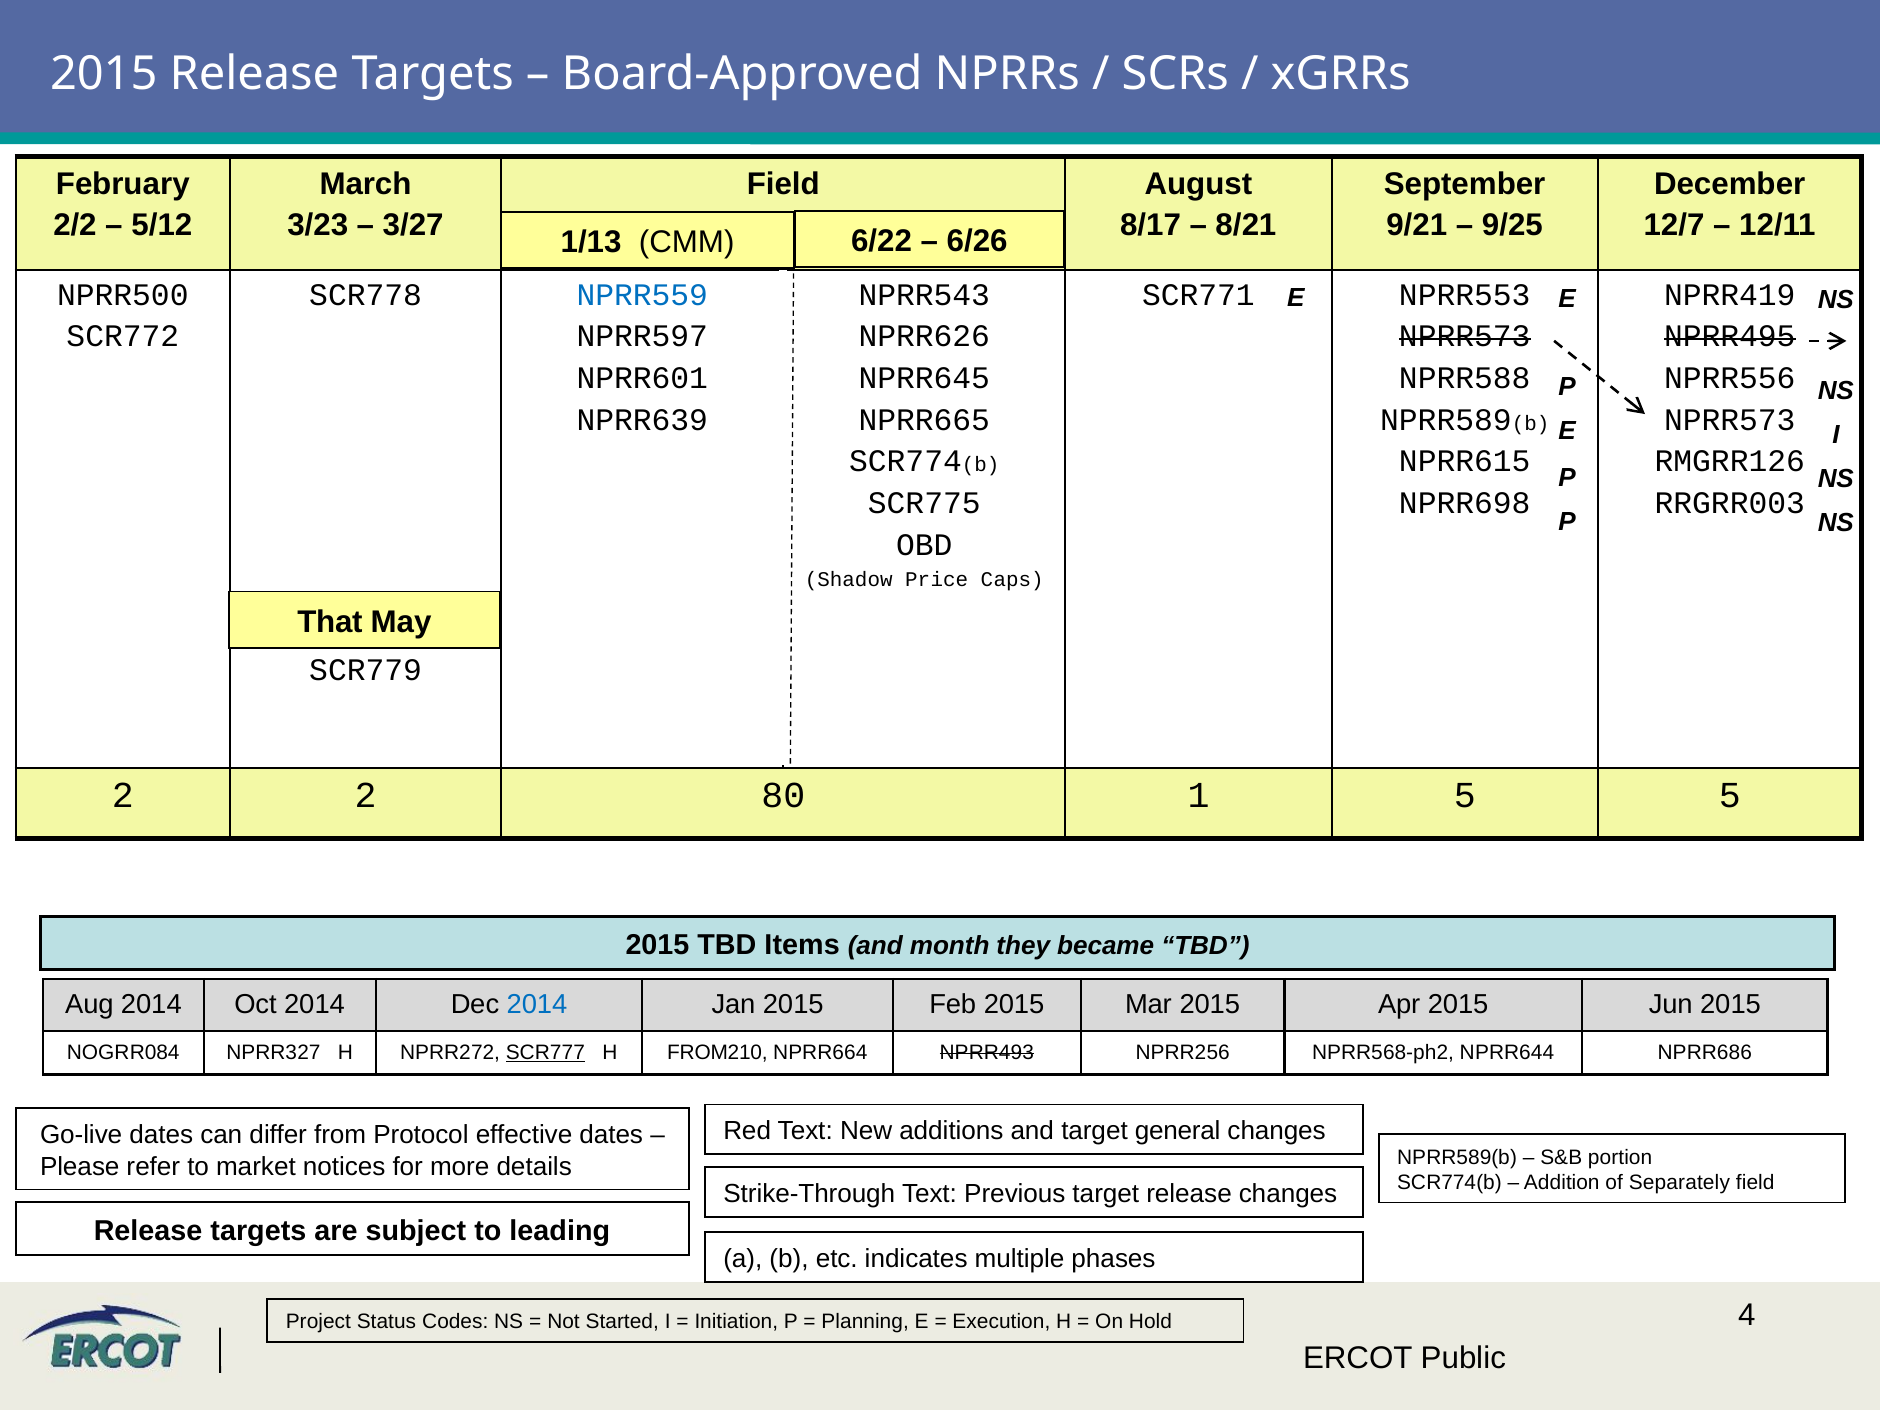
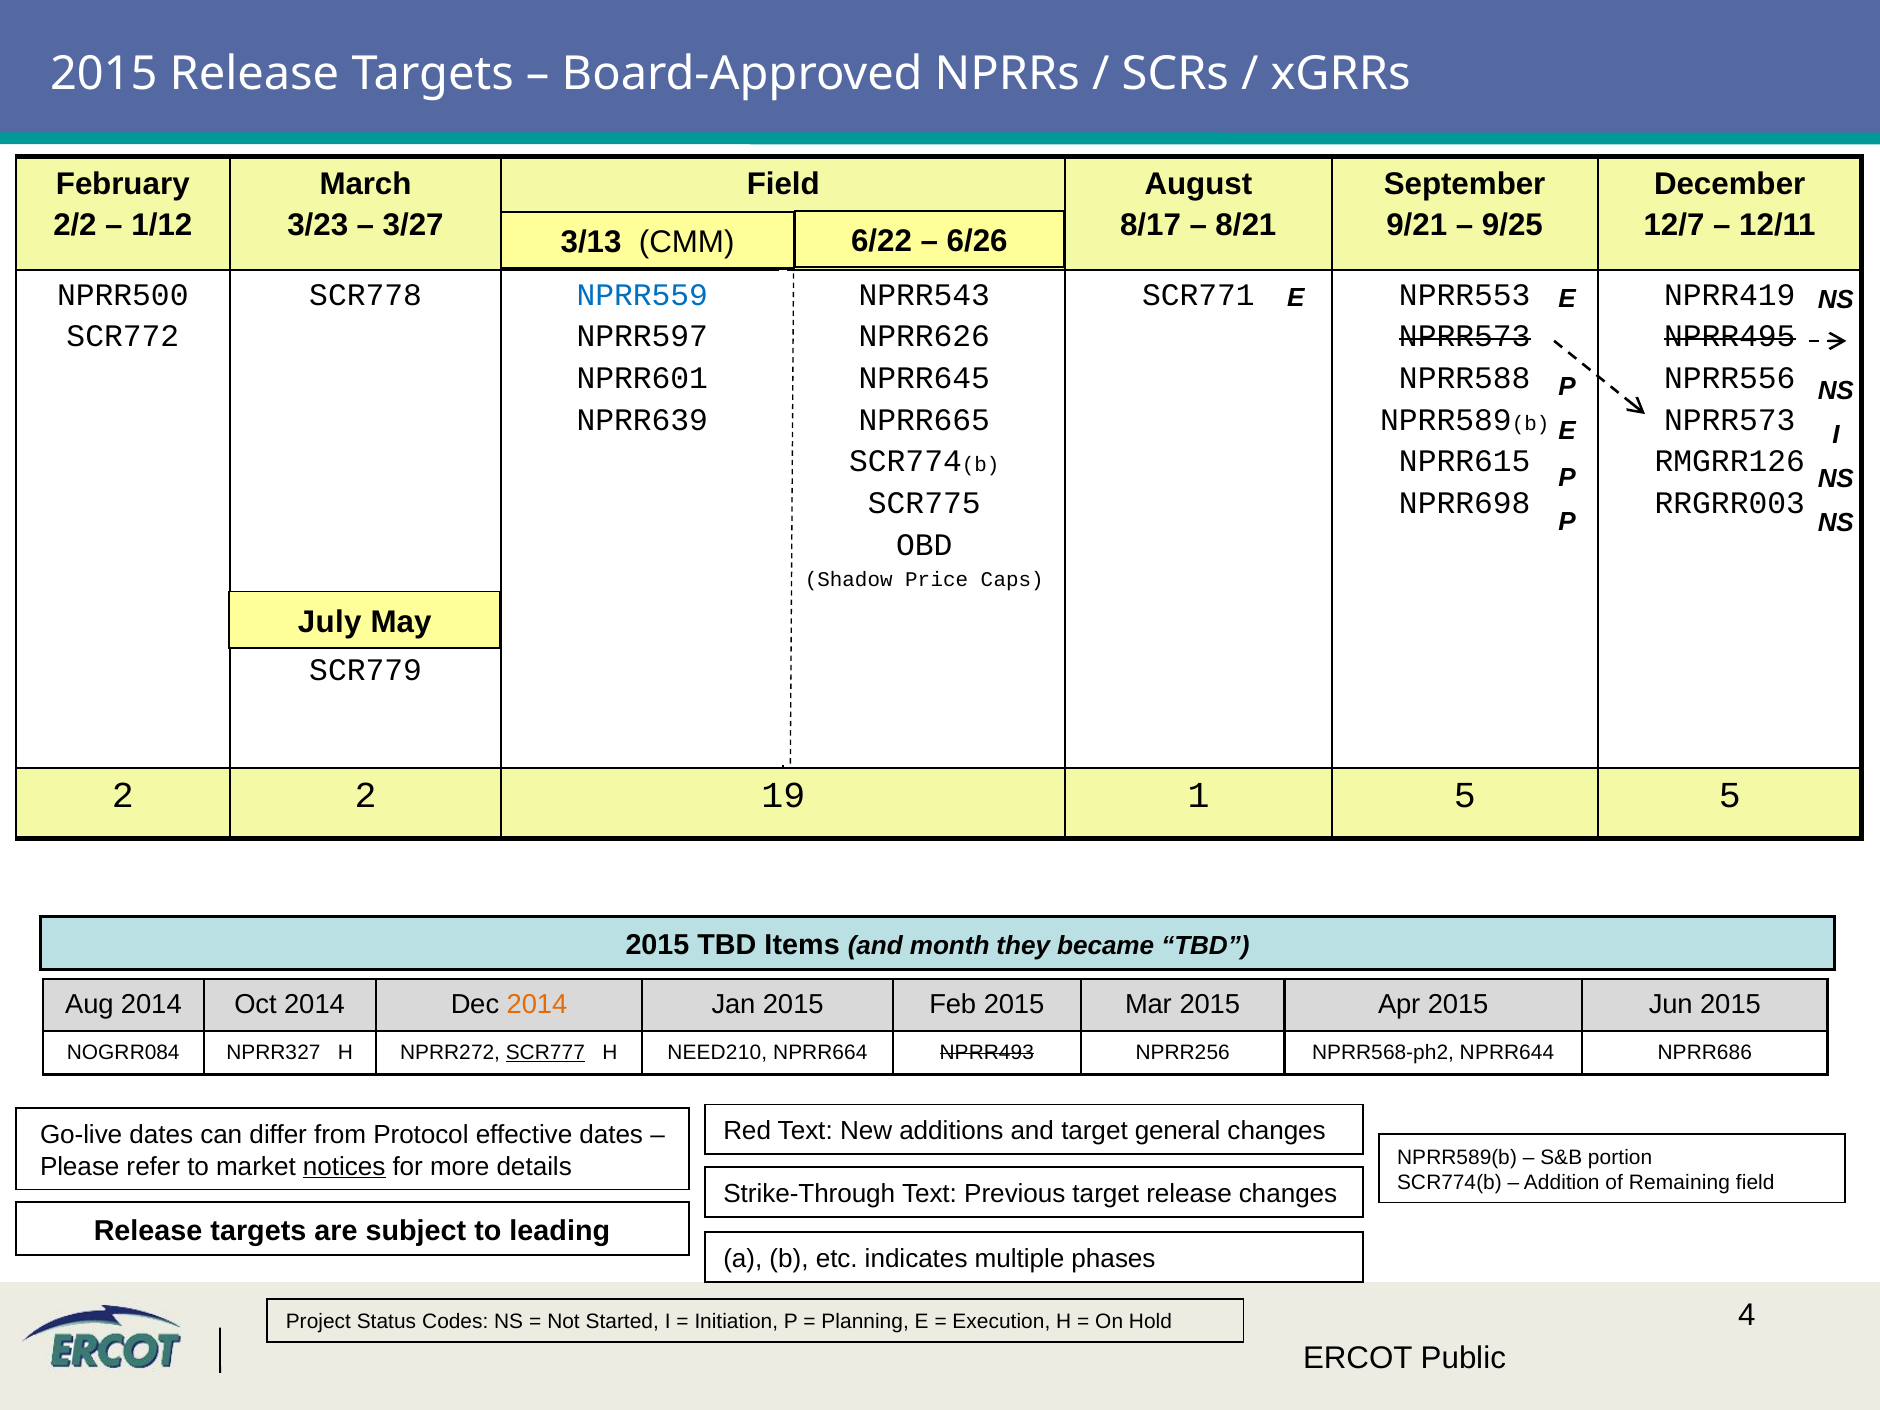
5/12: 5/12 -> 1/12 (162, 226)
1/13: 1/13 -> 3/13 (591, 242)
That: That -> July (330, 622)
80: 80 -> 19 (783, 795)
2014 colour: blue -> orange (537, 1004)
FROM210: FROM210 -> NEED210 (717, 1052)
notices underline: none -> present (344, 1166)
Separately: Separately -> Remaining (1679, 1182)
